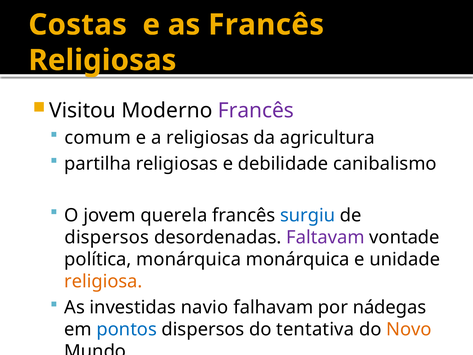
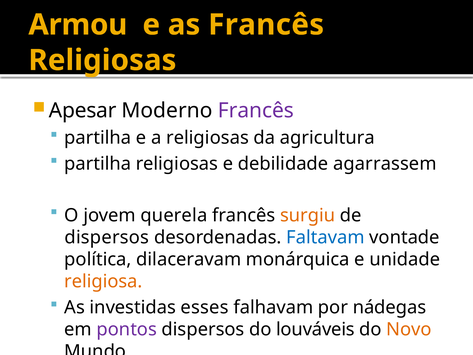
Costas: Costas -> Armou (78, 25)
Visitou: Visitou -> Apesar (83, 111)
comum: comum -> partilha (98, 138)
canibalismo: canibalismo -> agarrassem (385, 164)
surgiu colour: blue -> orange (308, 215)
Faltavam colour: purple -> blue (325, 237)
política monárquica: monárquica -> dilaceravam (189, 259)
navio: navio -> esses (205, 307)
pontos colour: blue -> purple (127, 329)
tentativa: tentativa -> louváveis (315, 329)
